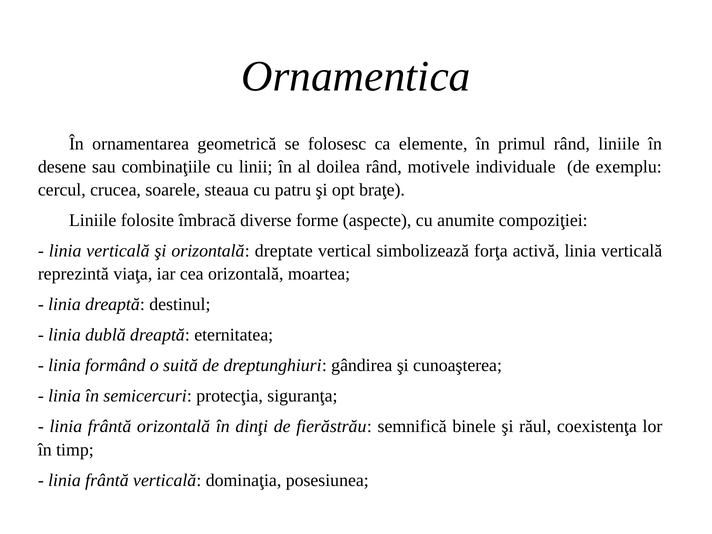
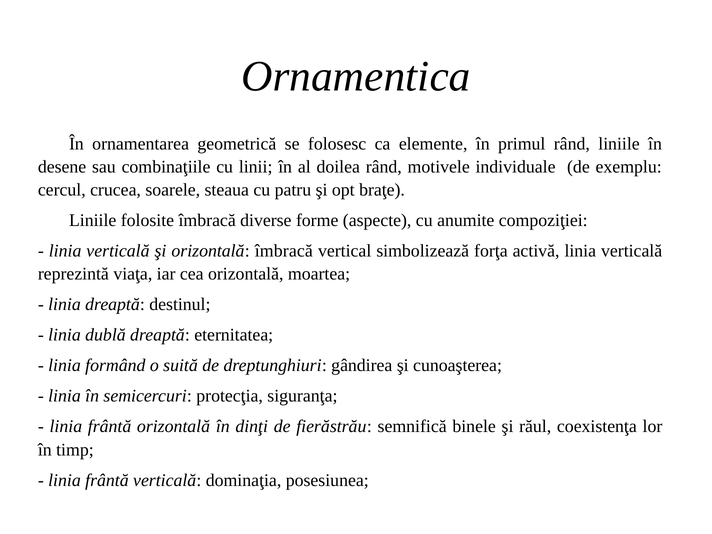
orizontală dreptate: dreptate -> îmbracă (284, 251)
